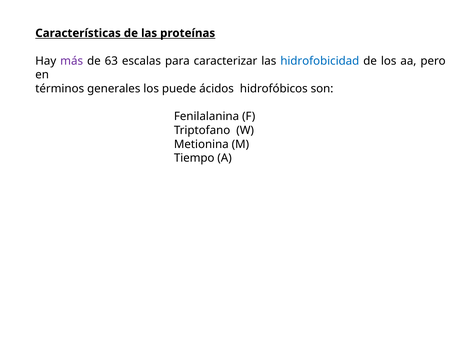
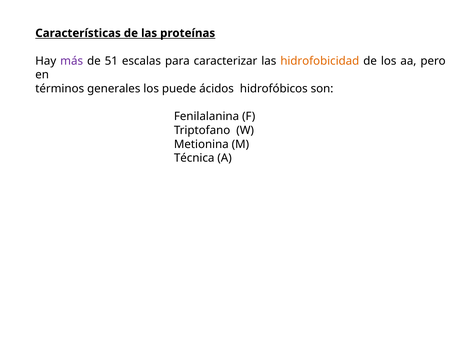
63: 63 -> 51 (111, 61)
hidrofobicidad colour: blue -> orange (320, 61)
Tiempo: Tiempo -> Técnica (194, 158)
